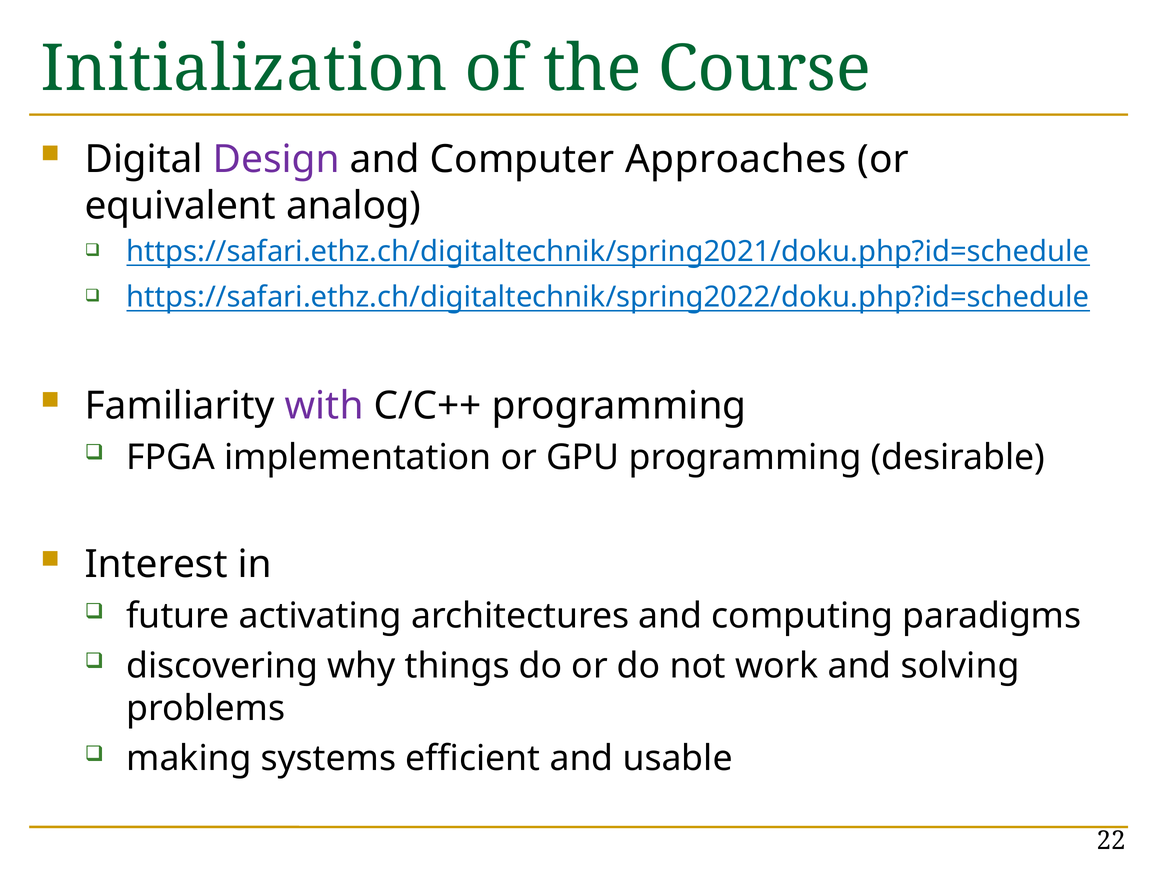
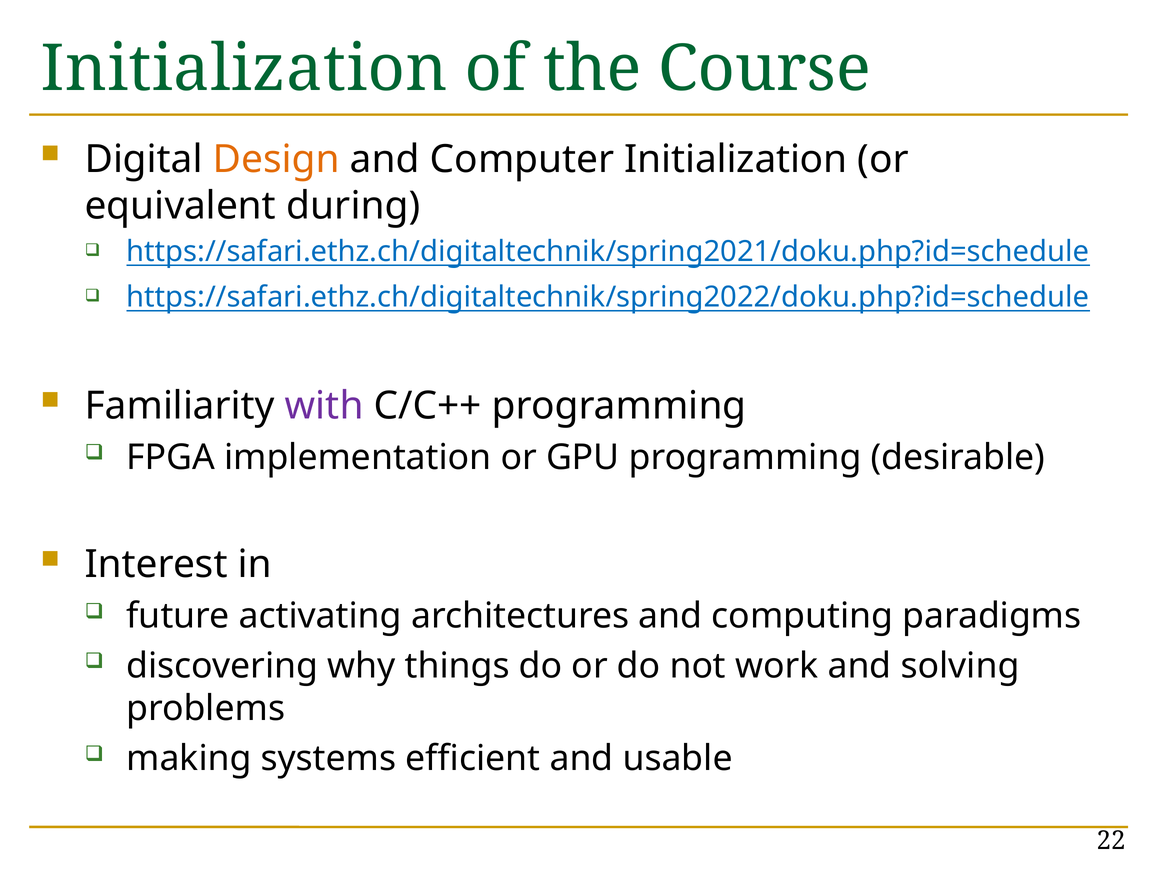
Design colour: purple -> orange (276, 159)
Computer Approaches: Approaches -> Initialization (736, 159)
analog: analog -> during (353, 206)
